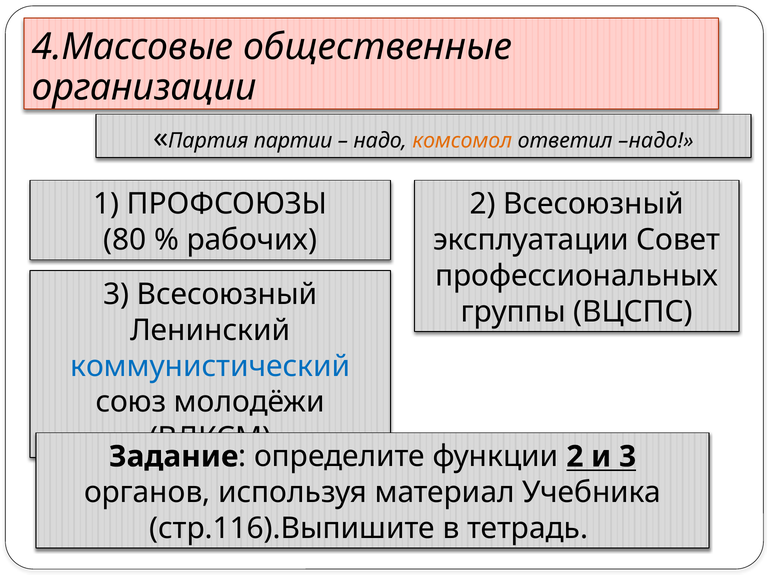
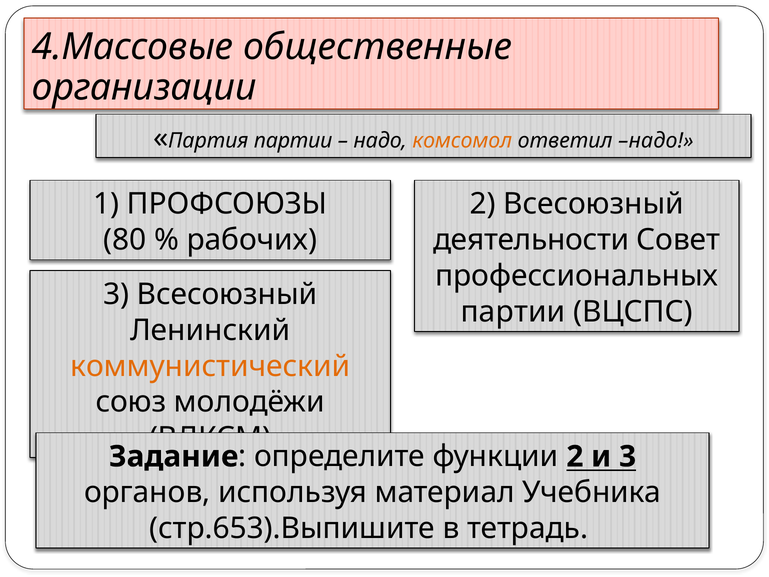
эксплуатации: эксплуатации -> деятельности (531, 240)
группы: группы -> партии (513, 312)
коммунистический colour: blue -> orange (210, 366)
стр.116).Выпишите: стр.116).Выпишите -> стр.653).Выпишите (292, 528)
